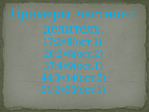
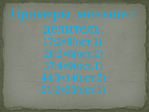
частное: частное -> меньше (102, 14)
